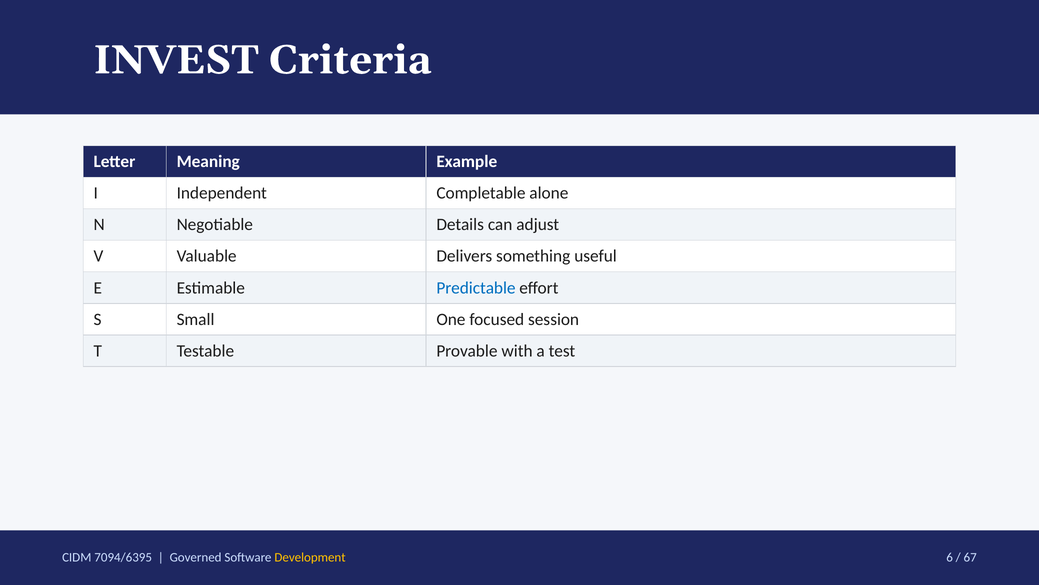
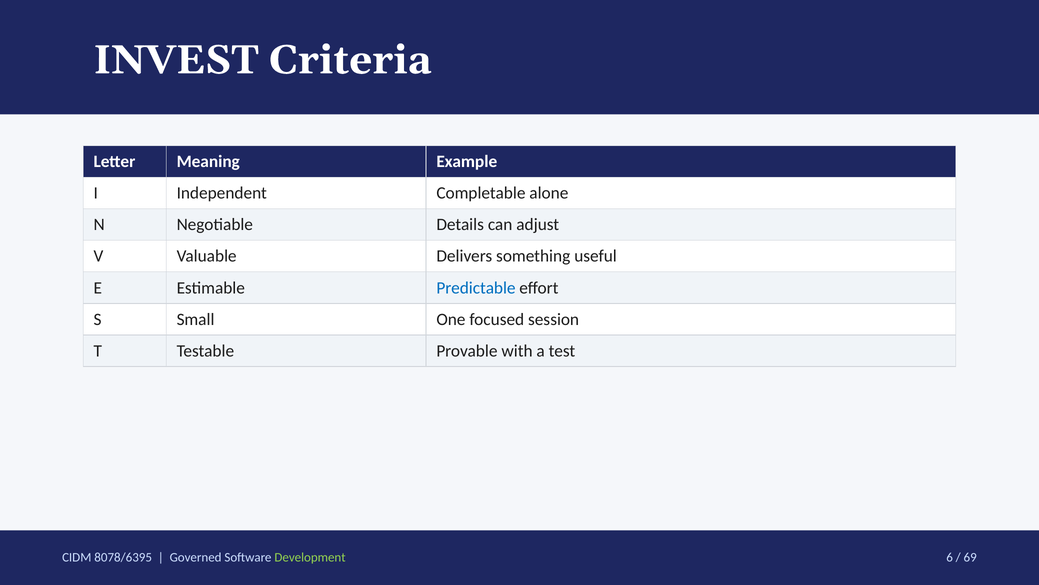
7094/6395: 7094/6395 -> 8078/6395 (123, 557)
Development colour: yellow -> light green (310, 557)
67: 67 -> 69 (970, 557)
